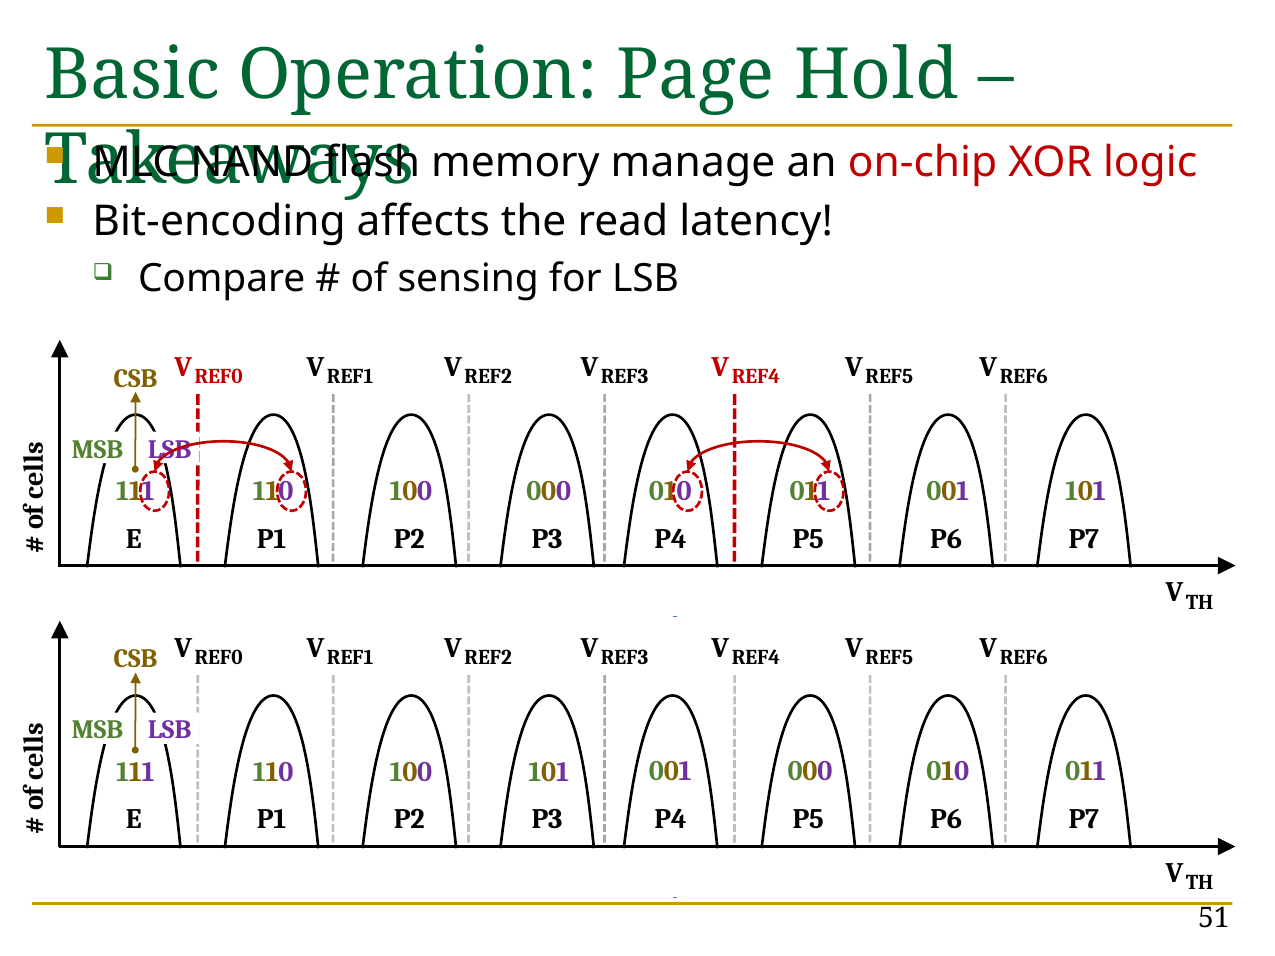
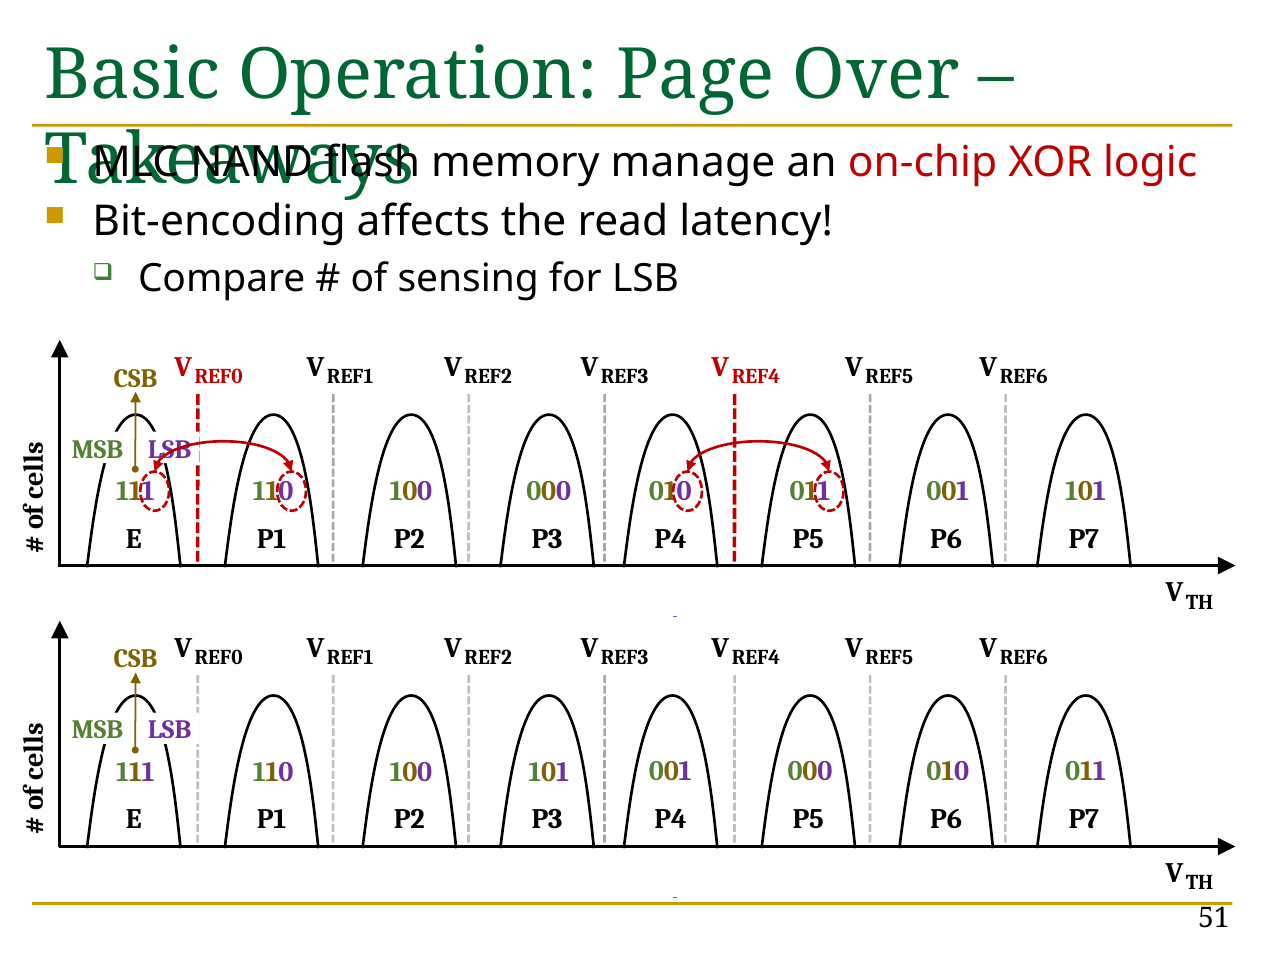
Hold: Hold -> Over (876, 75)
